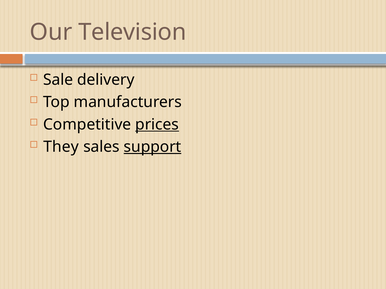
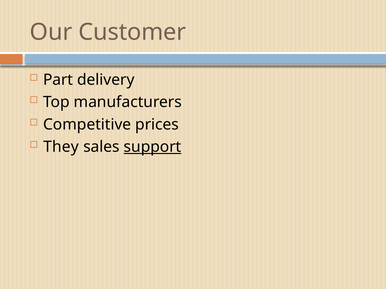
Television: Television -> Customer (132, 32)
Sale: Sale -> Part (58, 80)
prices underline: present -> none (157, 125)
